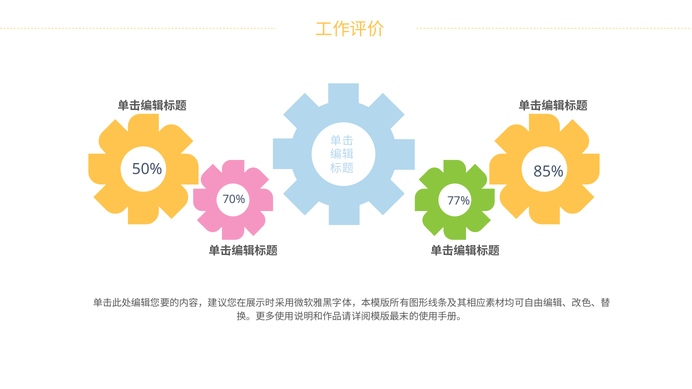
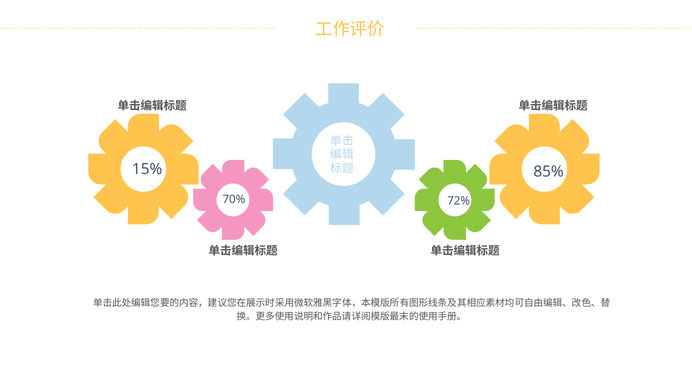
50%: 50% -> 15% (147, 169)
77%: 77% -> 72% (459, 201)
